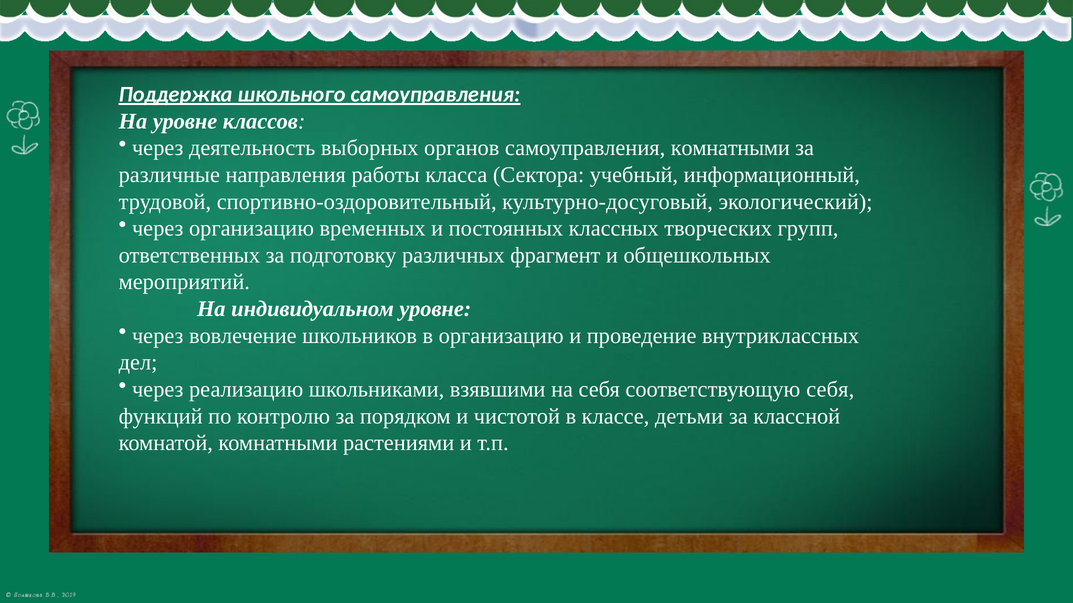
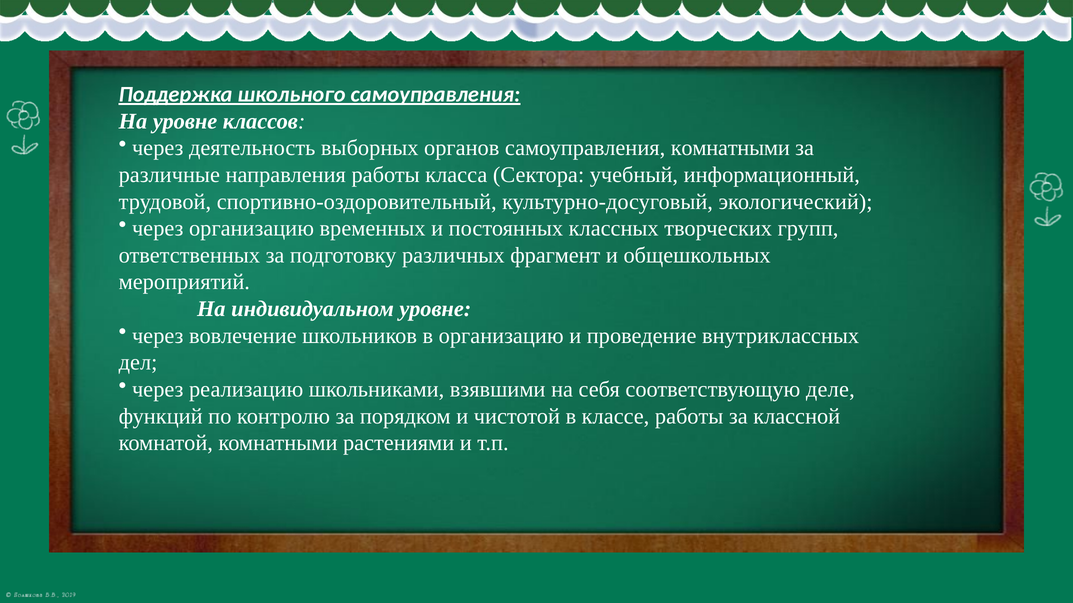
соответствующую себя: себя -> деле (830, 390)
классе детьми: детьми -> работы (689, 417)
